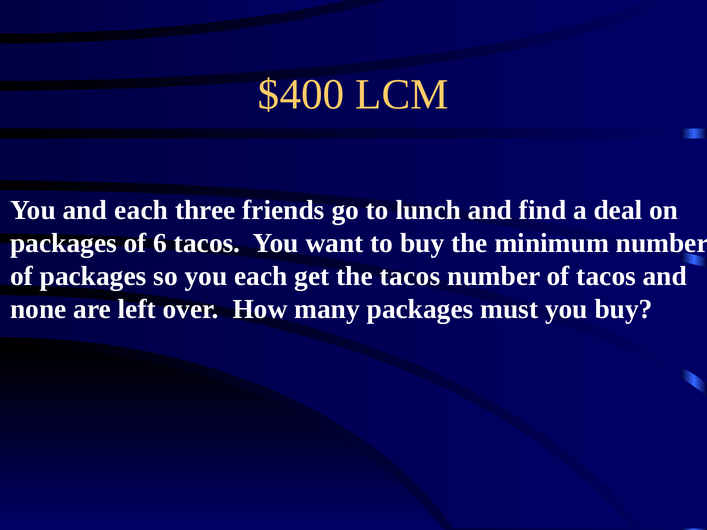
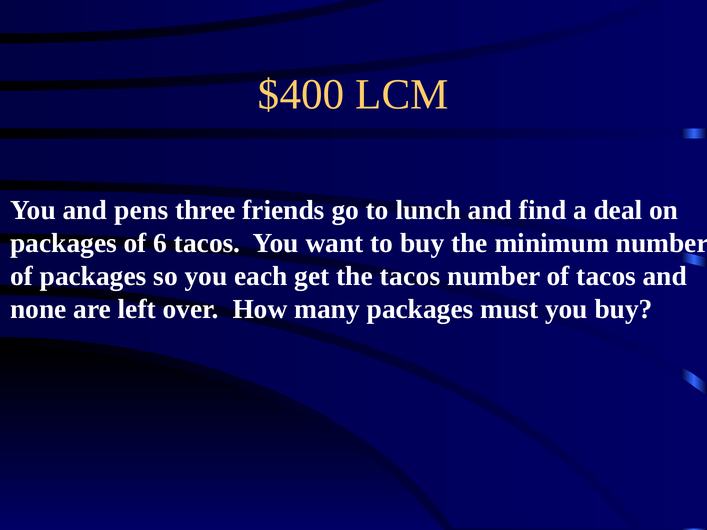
and each: each -> pens (141, 210)
